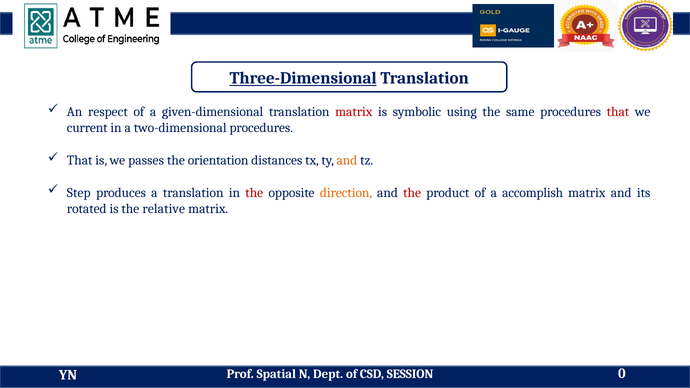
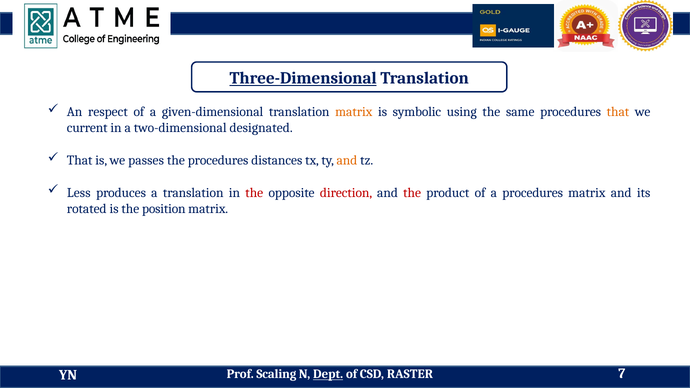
matrix colour: red -> orange (354, 112)
that colour: red -> orange (618, 112)
two-dimensional procedures: procedures -> designated (261, 128)
the orientation: orientation -> procedures (218, 160)
Step: Step -> Less (79, 193)
direction colour: orange -> red (346, 193)
a accomplish: accomplish -> procedures (533, 193)
relative: relative -> position (164, 209)
Spatial: Spatial -> Scaling (276, 374)
Dept underline: none -> present (328, 374)
SESSION: SESSION -> RASTER (410, 374)
0: 0 -> 7 (622, 373)
